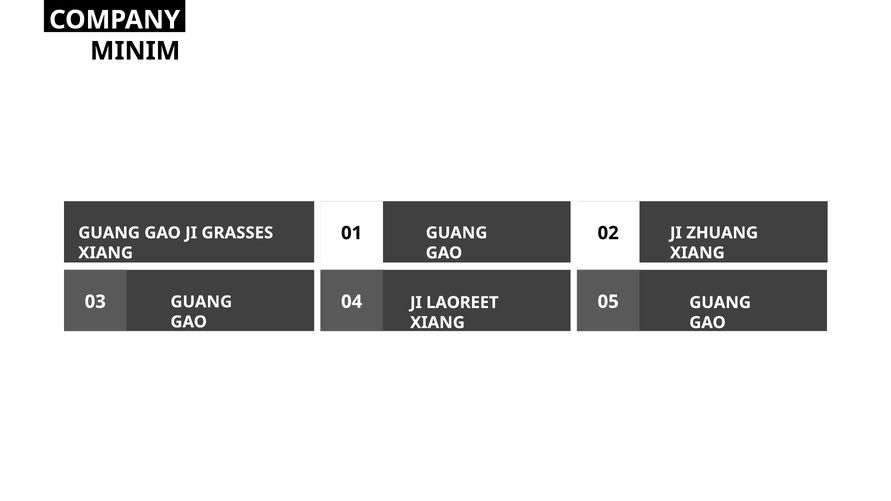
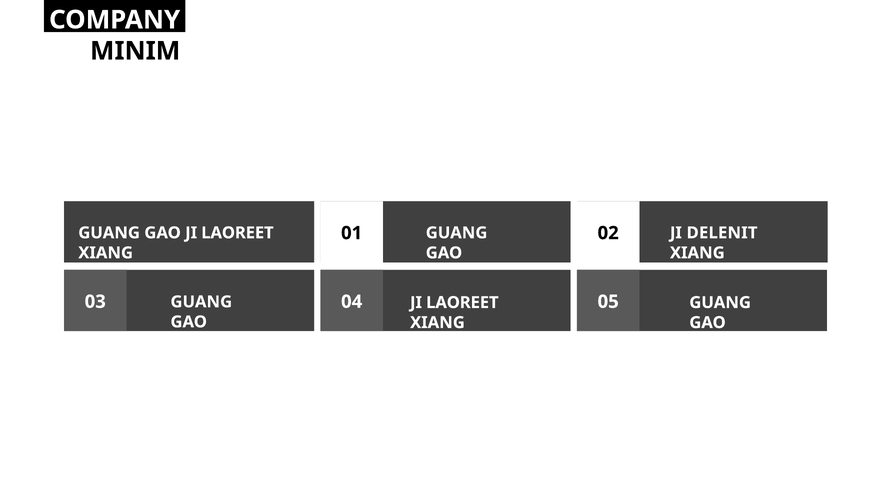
GAO JI GRASSES: GRASSES -> LAOREET (237, 233)
ZHUANG: ZHUANG -> DELENIT (722, 233)
